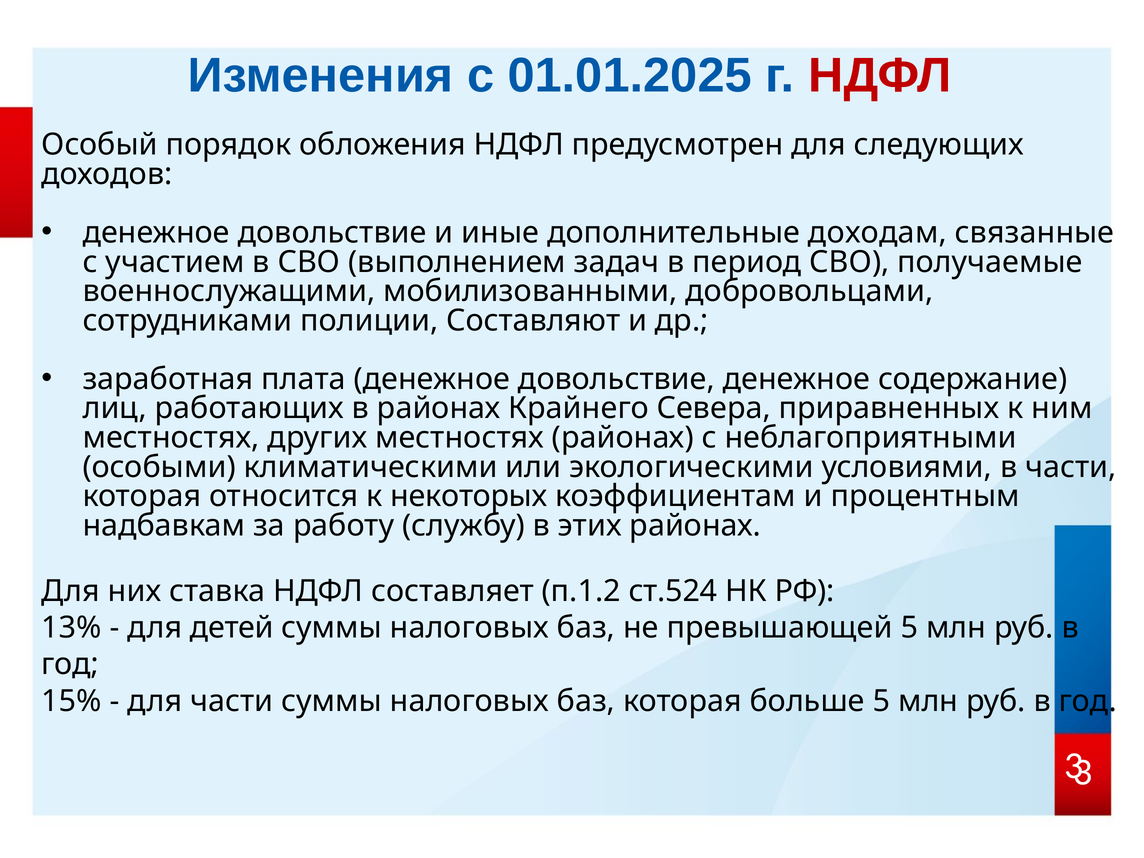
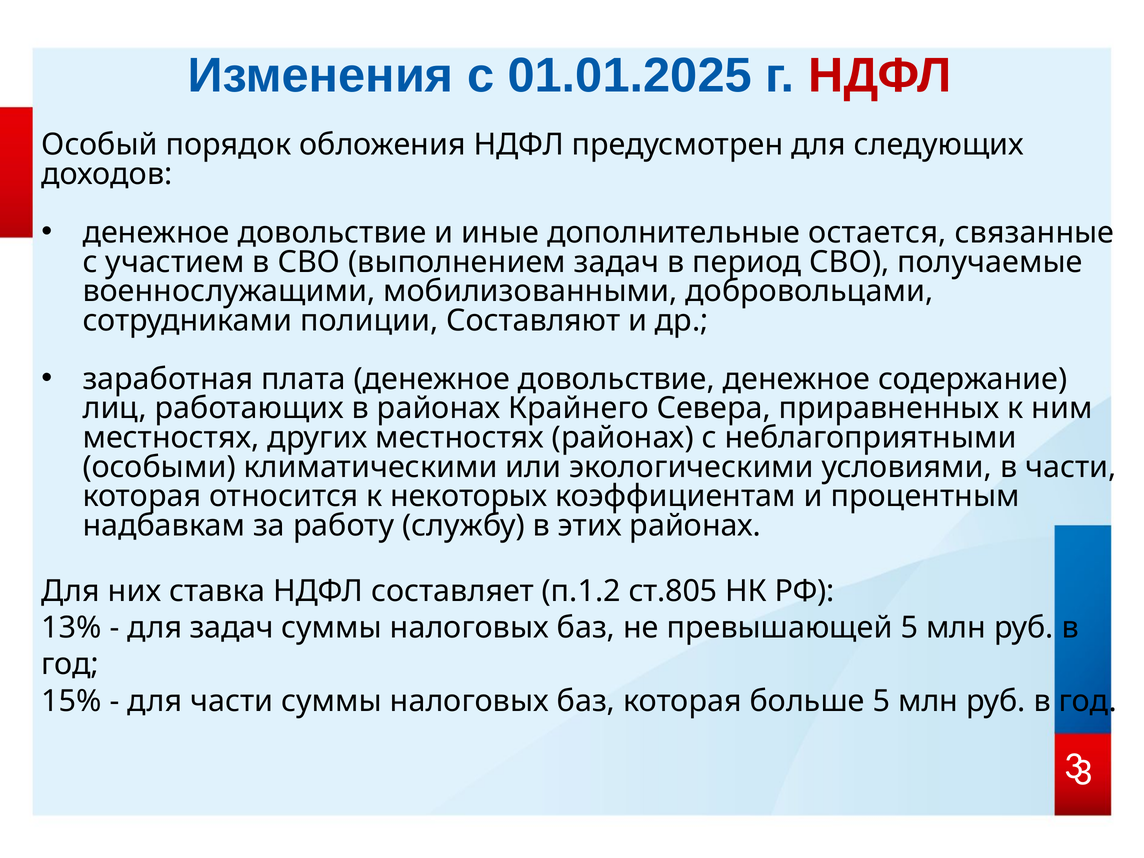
доходам: доходам -> остается (877, 233)
ст.524: ст.524 -> ст.805 (673, 591)
для детей: детей -> задач (232, 628)
